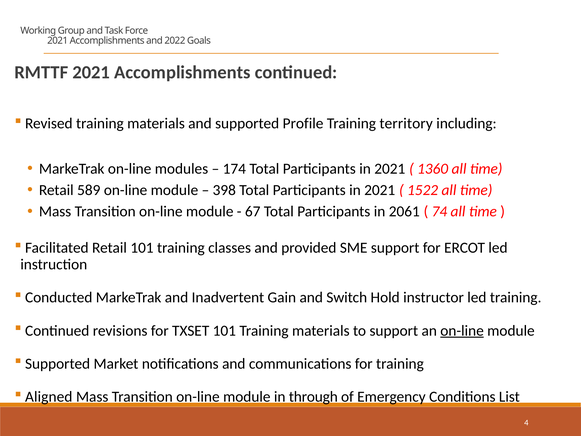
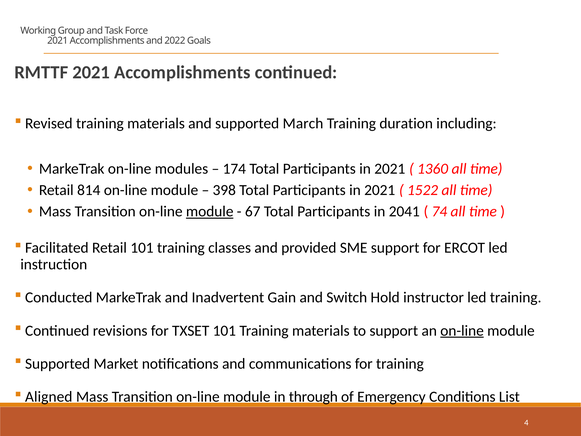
Profile: Profile -> March (303, 123)
territory: territory -> duration (406, 123)
589: 589 -> 814 (89, 190)
module underline: none -> present (210, 211)
2061: 2061 -> 2041 (404, 211)
